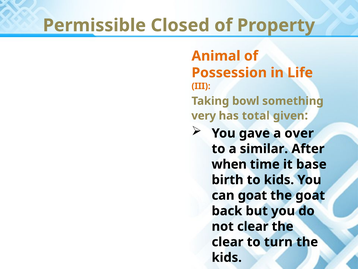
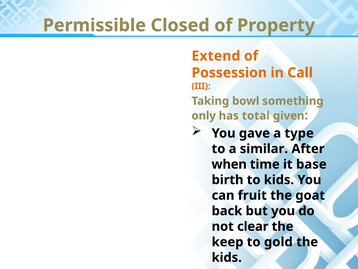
Animal: Animal -> Extend (216, 56)
Life: Life -> Call (300, 73)
very: very -> only (204, 116)
over: over -> type (299, 133)
can goat: goat -> fruit (252, 195)
clear: clear -> keep (228, 242)
turn: turn -> gold (278, 242)
